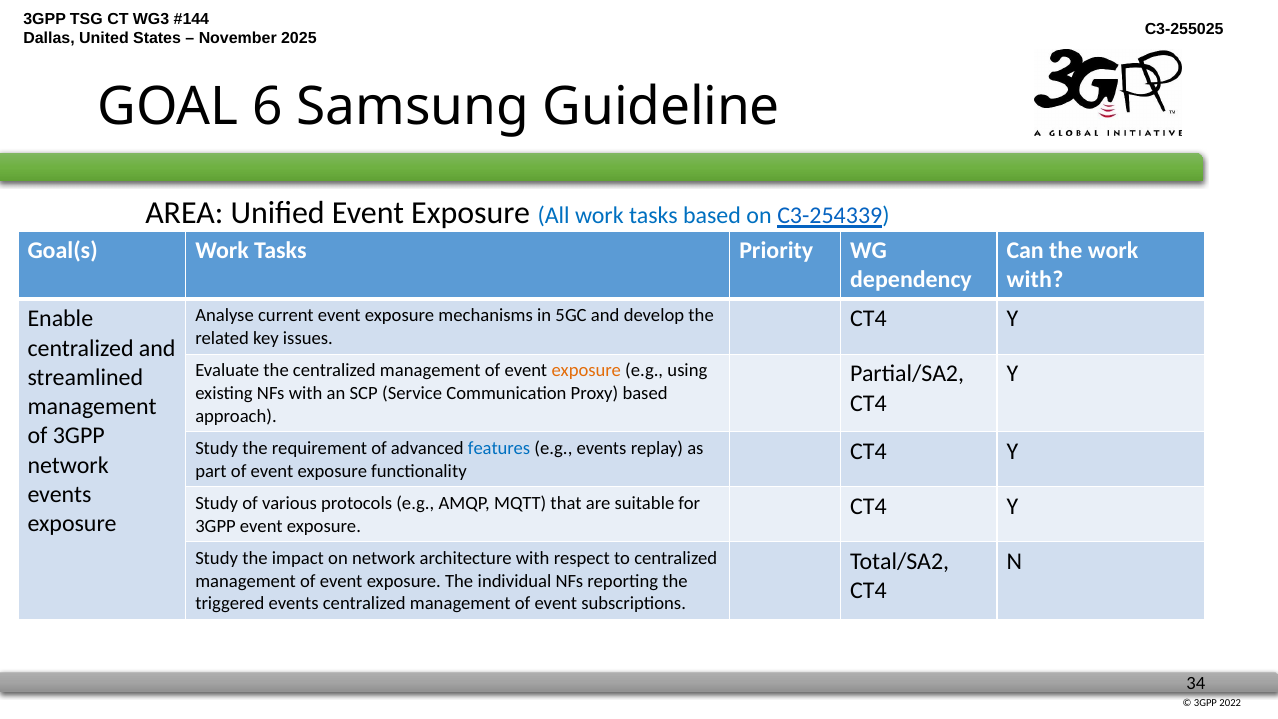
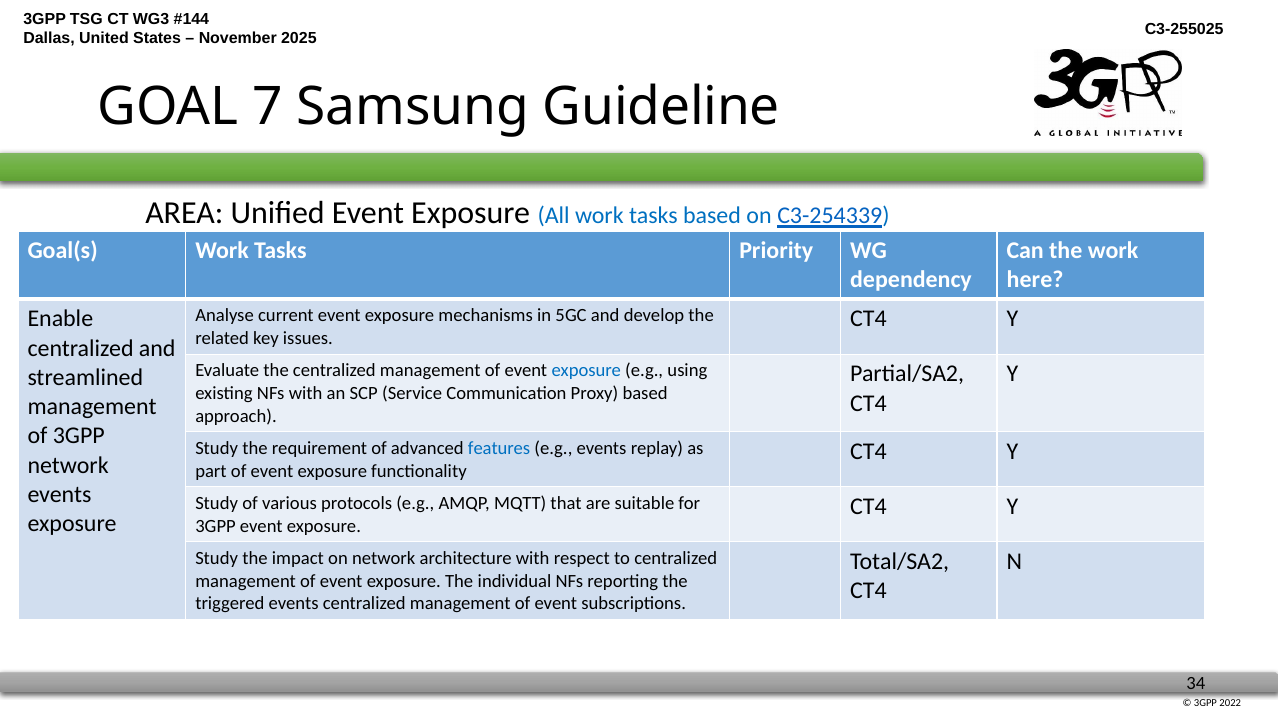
6: 6 -> 7 (267, 107)
with: with -> here (1035, 280)
exposure colour: orange -> blue (586, 371)
